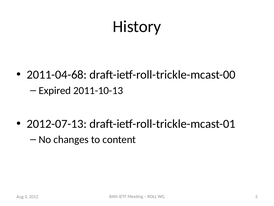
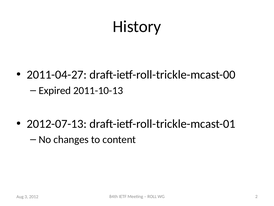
2011-04-68: 2011-04-68 -> 2011-04-27 (57, 75)
